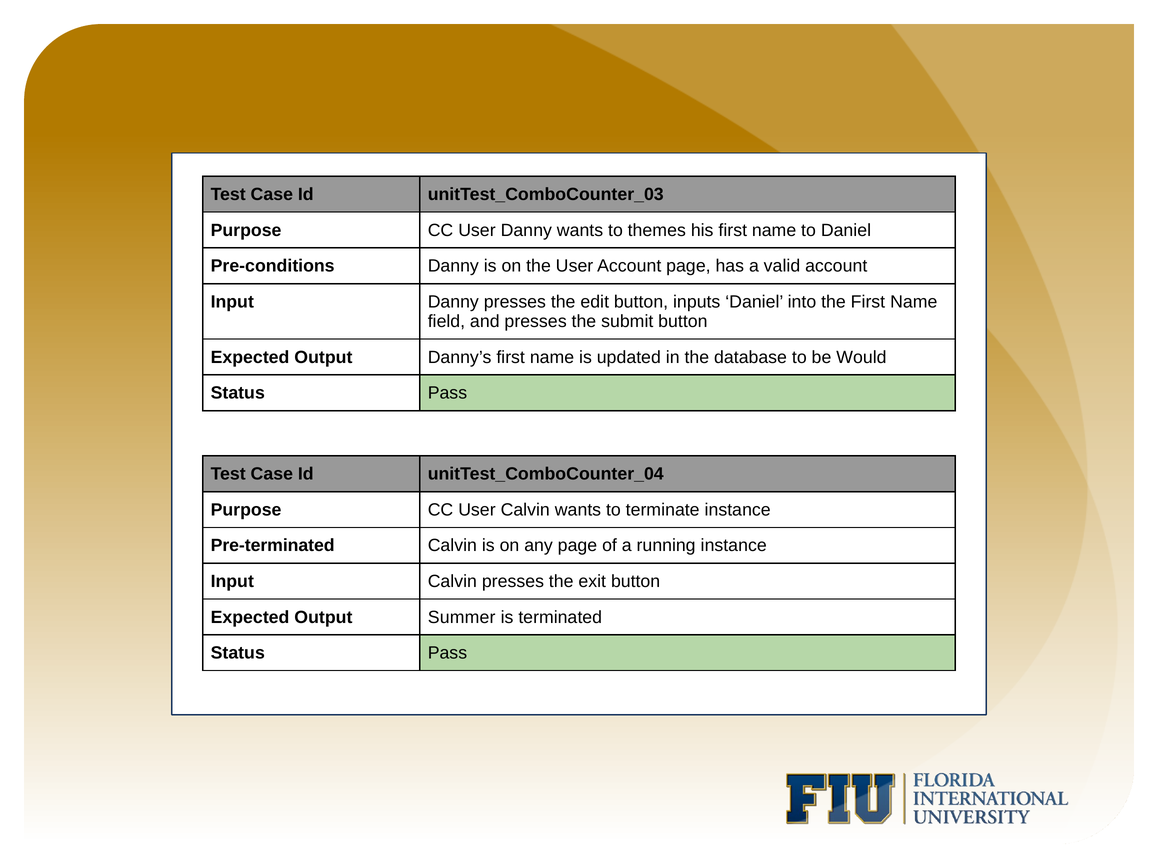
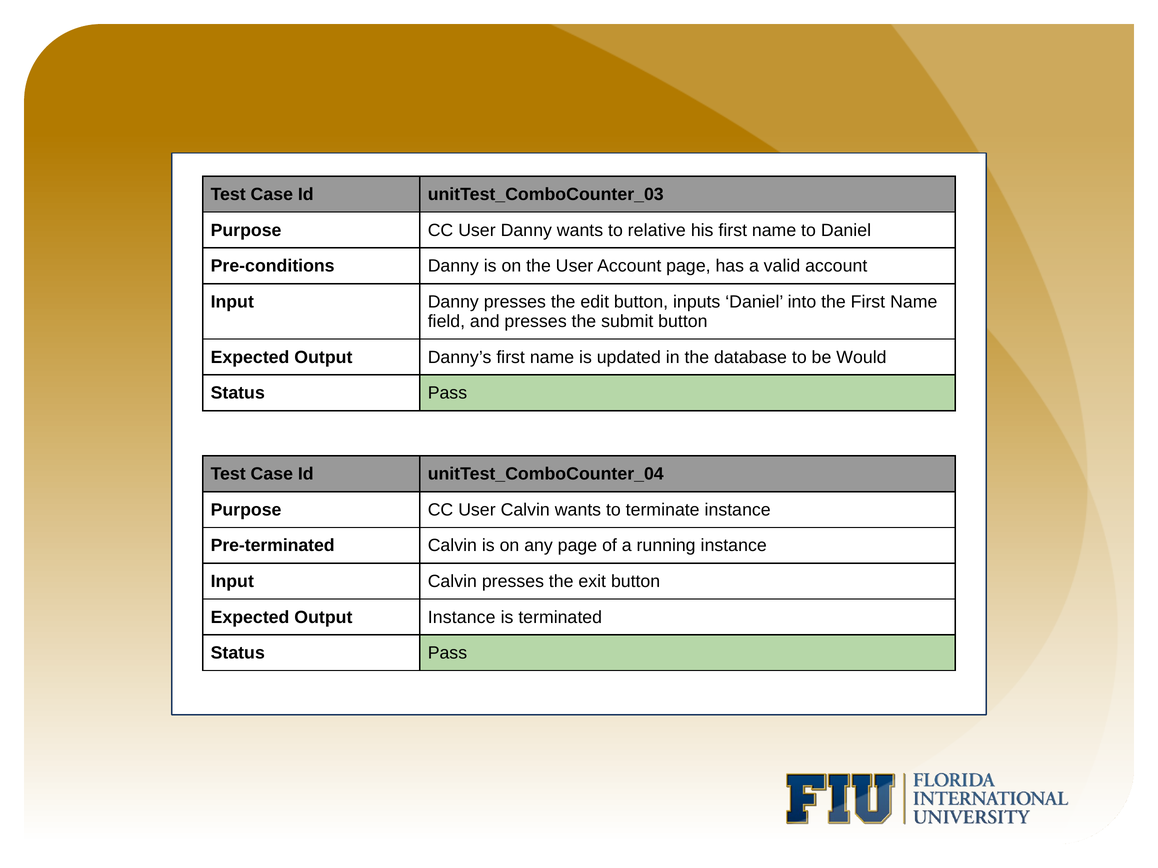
themes: themes -> relative (657, 230)
Output Summer: Summer -> Instance (462, 618)
